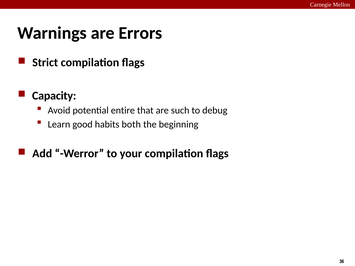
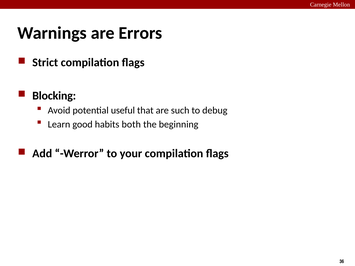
Capacity: Capacity -> Blocking (54, 96)
entire: entire -> useful (123, 111)
